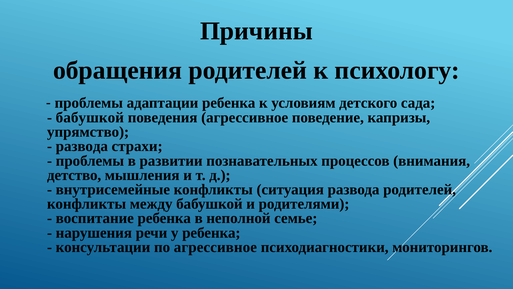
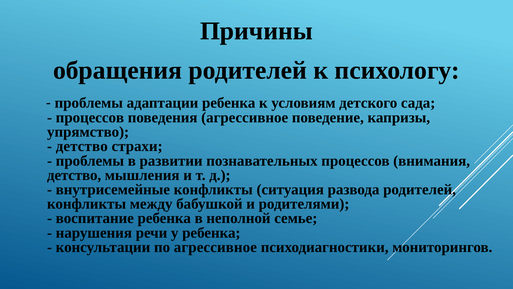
бабушкой: бабушкой -> процессов (90, 117)
развода: развода -> детство (82, 146)
